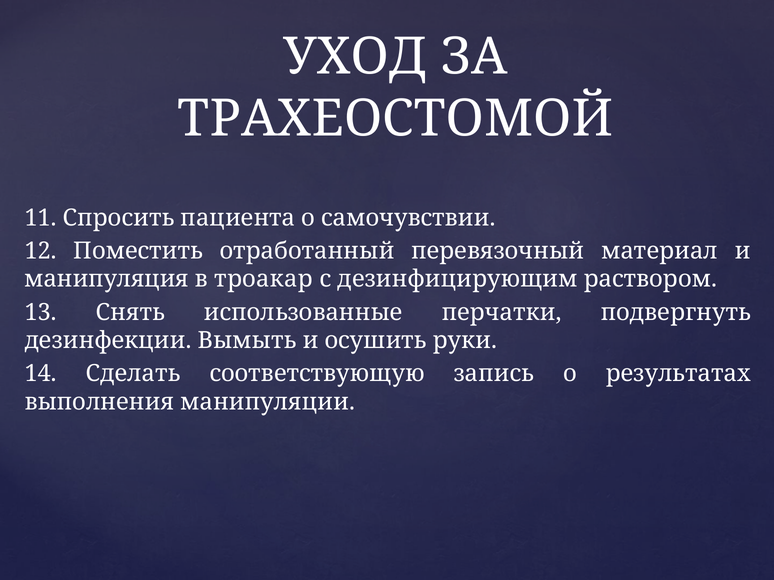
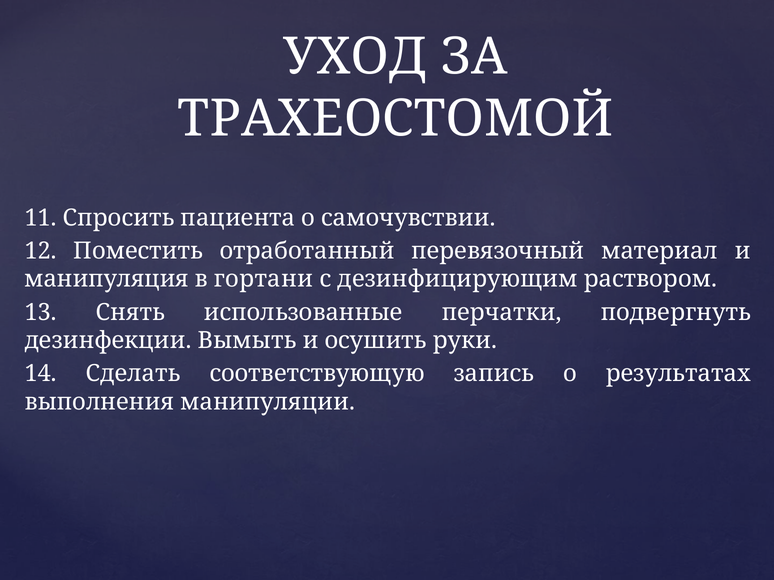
троакар: троакар -> гортани (264, 279)
